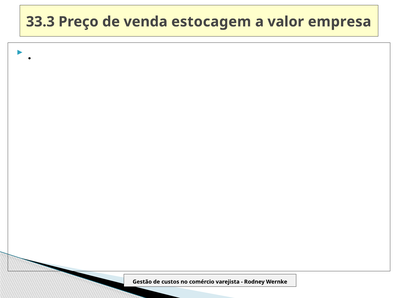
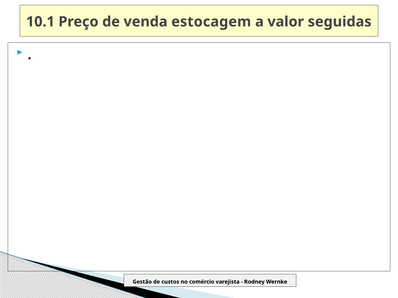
33.3: 33.3 -> 10.1 (40, 22)
empresa: empresa -> seguidas (340, 22)
